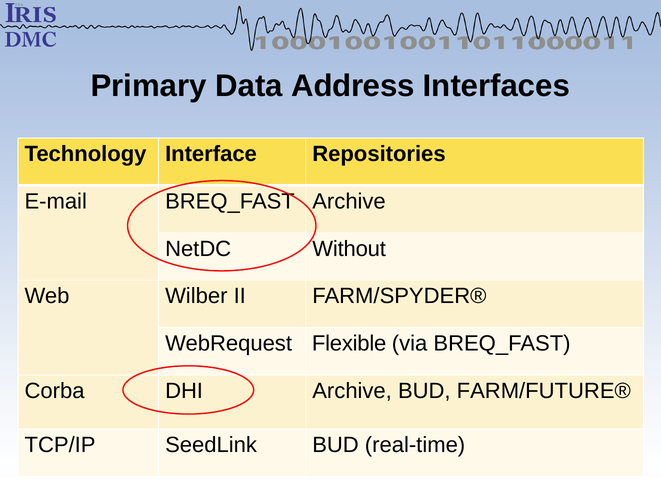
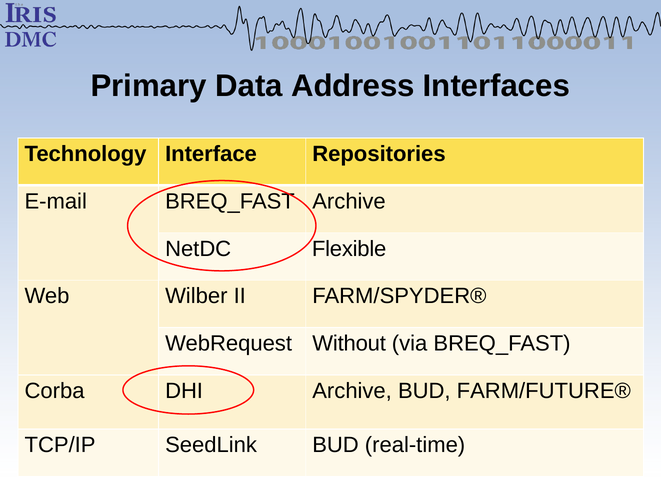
Without: Without -> Flexible (349, 249)
Flexible: Flexible -> Without (349, 343)
